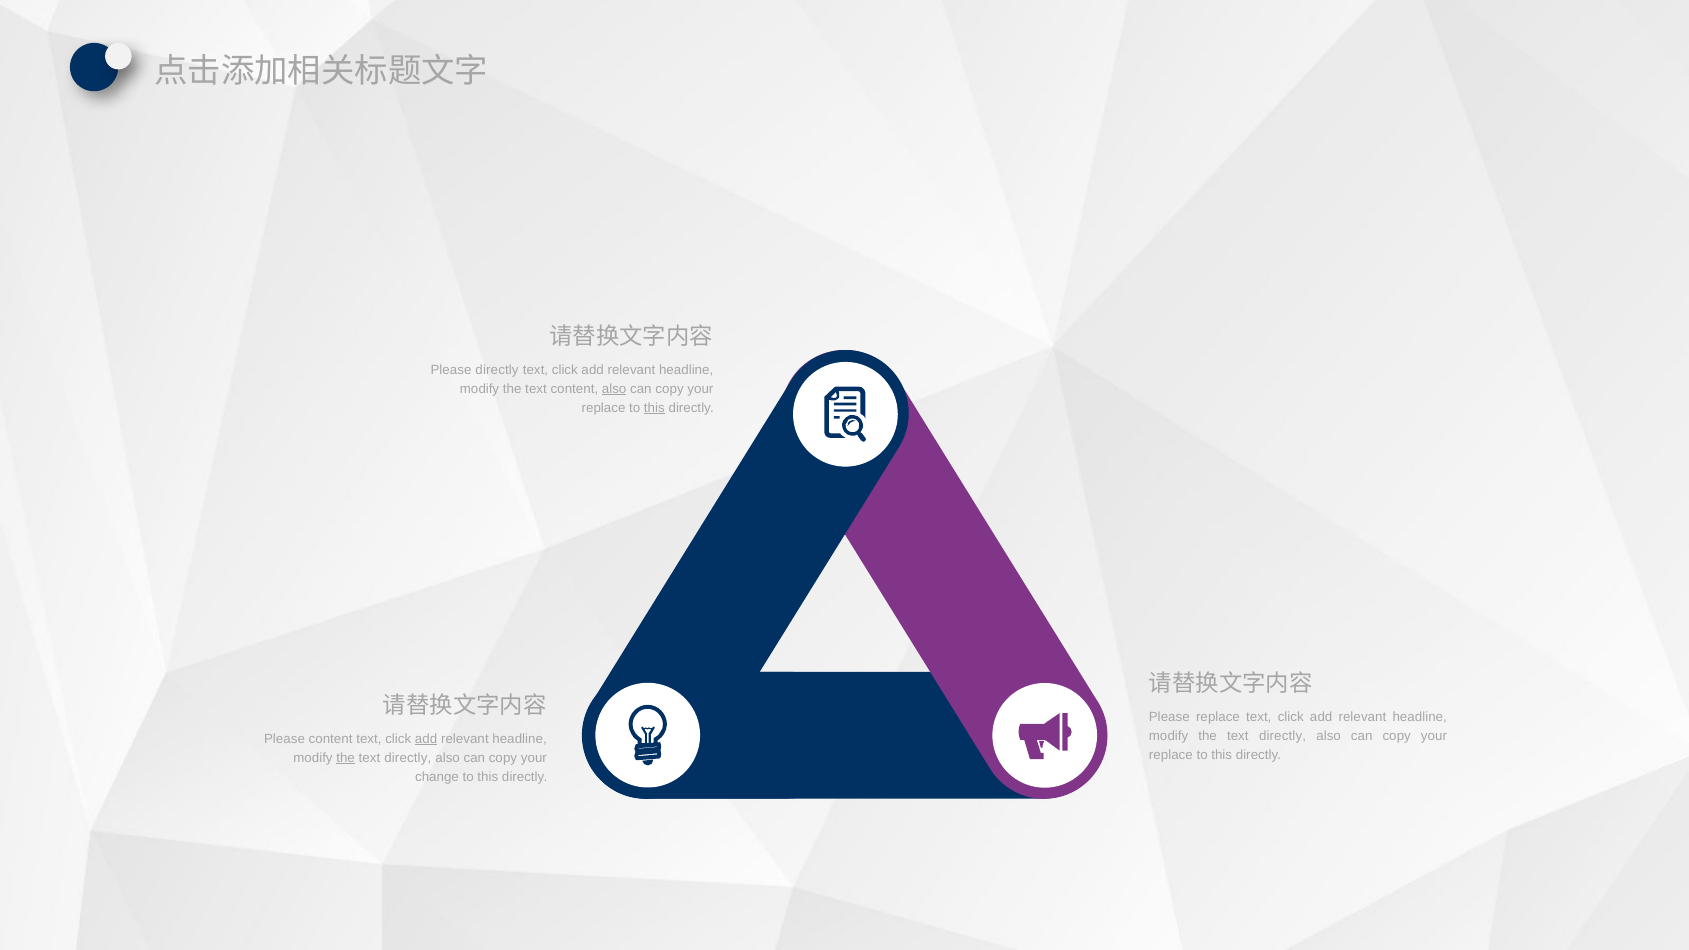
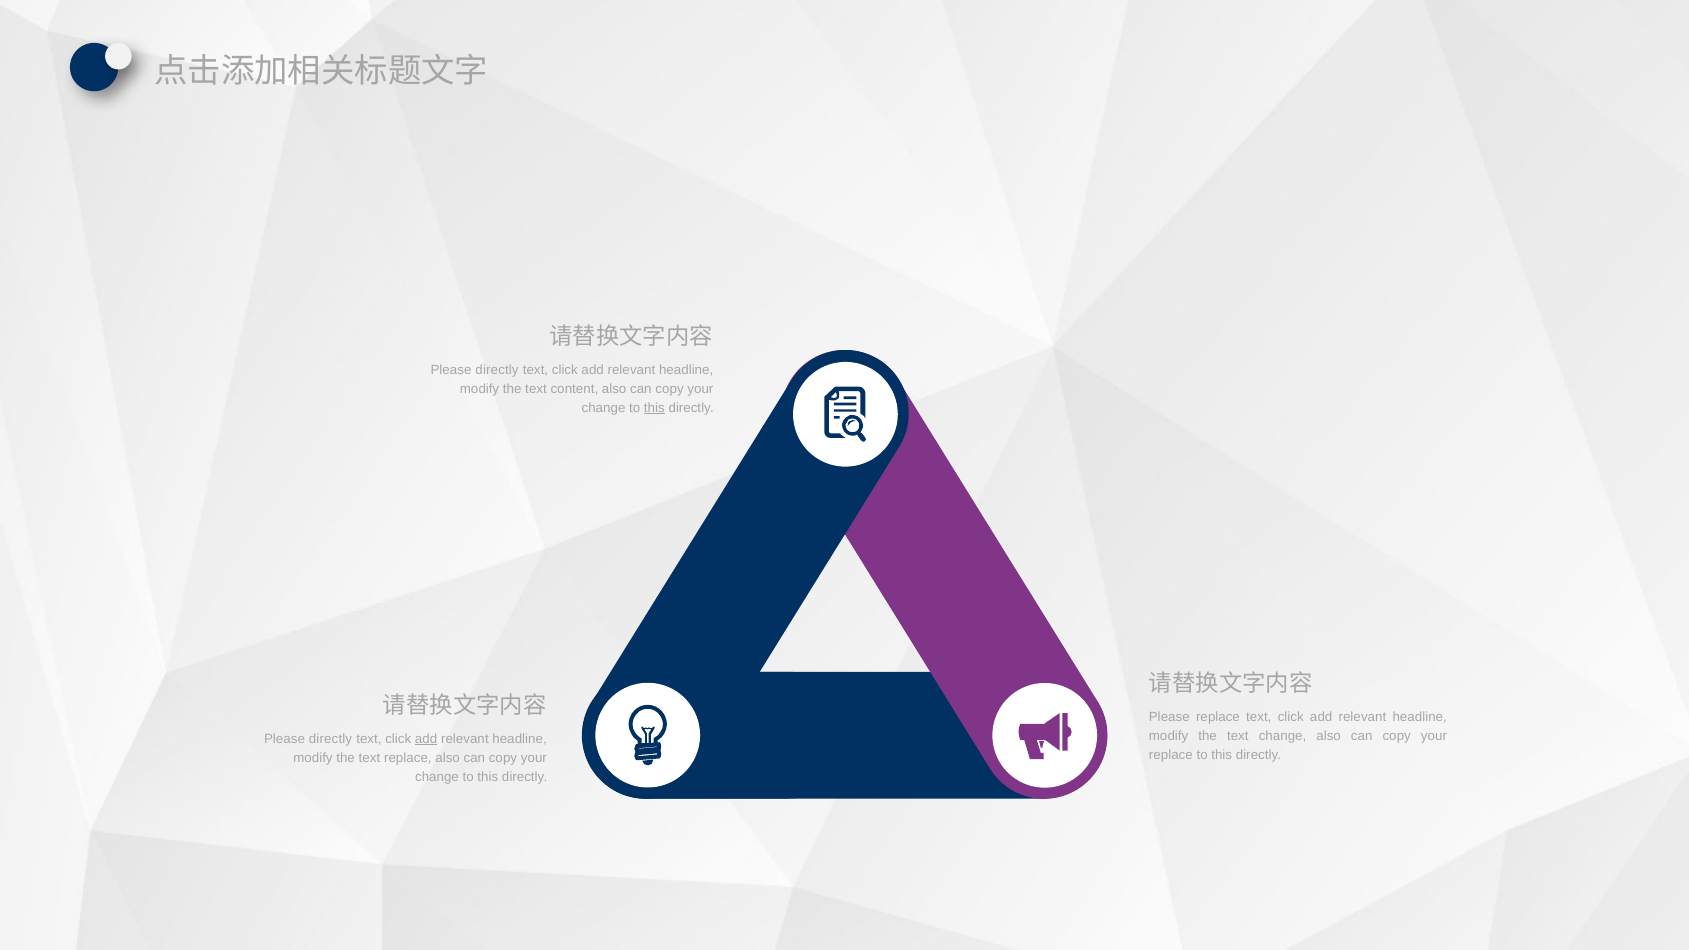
also underline: present -> none (614, 389)
replace: replace -> change (604, 408)
directly: directly -> change (1283, 736)
content: content -> directly (331, 739)
the underline: present -> none (346, 758)
directly: directly -> replace (408, 758)
